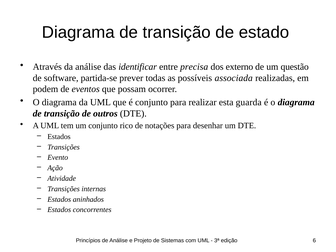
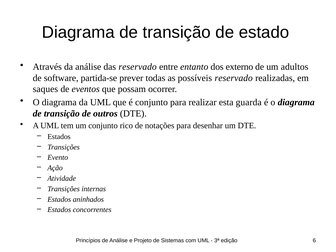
das identificar: identificar -> reservado (138, 67)
precisa: precisa -> entanto (194, 67)
questão: questão -> adultos (295, 67)
possíveis associada: associada -> reservado (234, 78)
podem: podem -> saques (45, 89)
